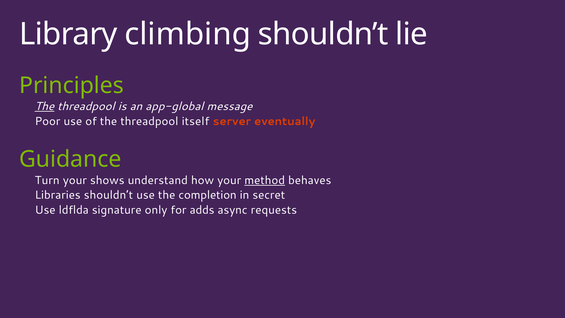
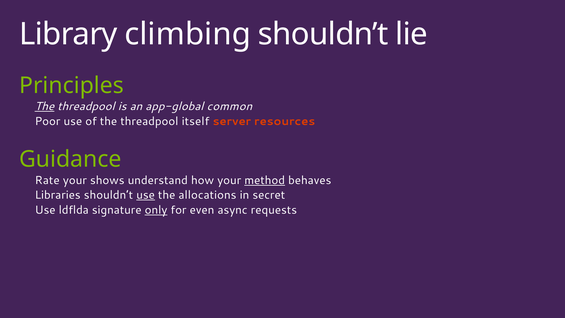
message: message -> common (230, 106)
eventually: eventually -> resources (285, 121)
Turn: Turn -> Rate (47, 180)
use underline: none -> present (146, 195)
completion: completion -> allocations (207, 195)
only underline: none -> present (156, 210)
adds: adds -> even (202, 210)
